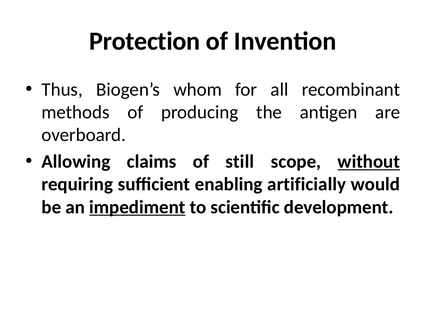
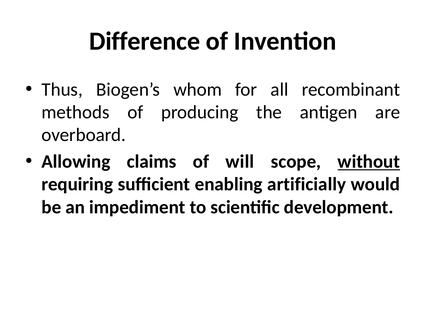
Protection: Protection -> Difference (145, 41)
still: still -> will (240, 161)
impediment underline: present -> none (137, 207)
